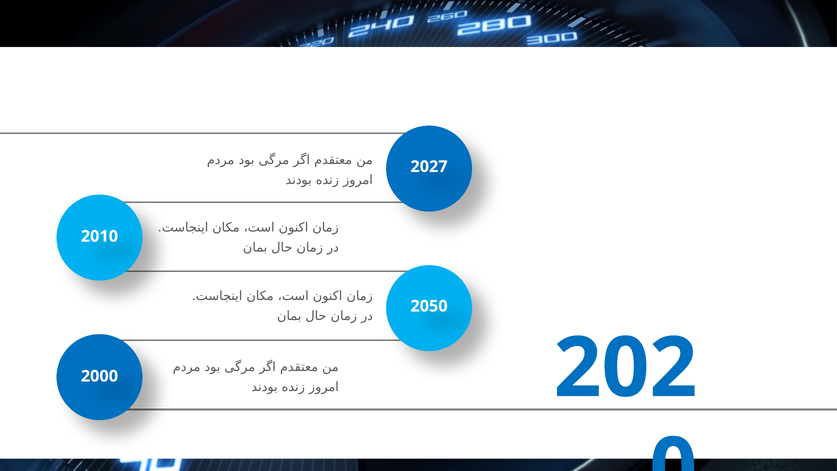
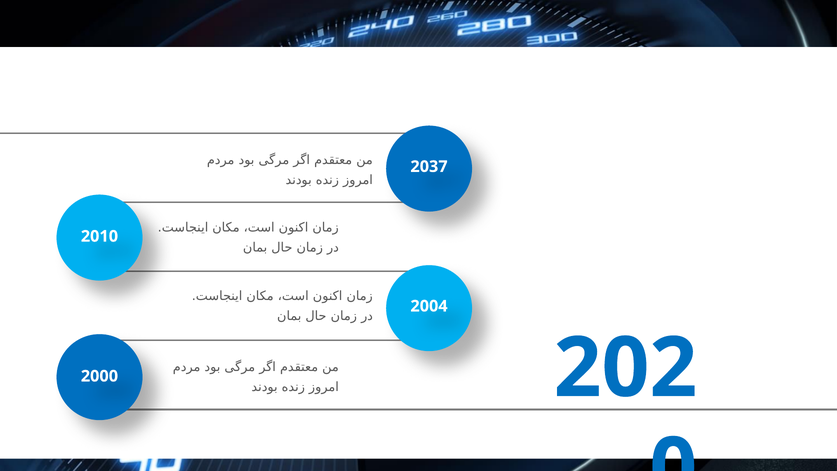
2027: 2027 -> 2037 (429, 167)
2050: 2050 -> 2004 (429, 306)
